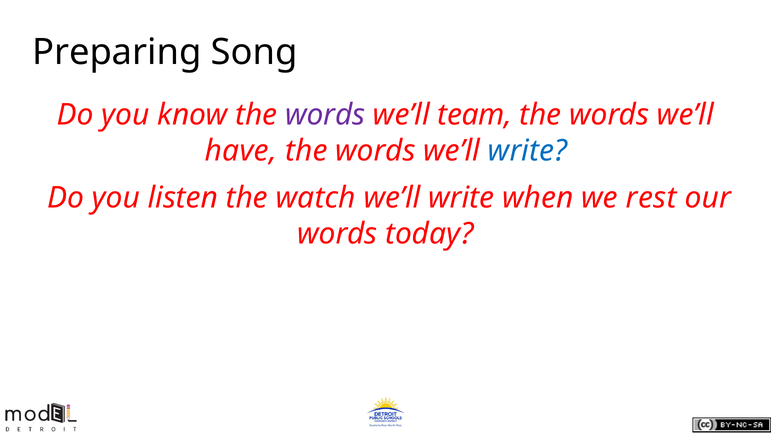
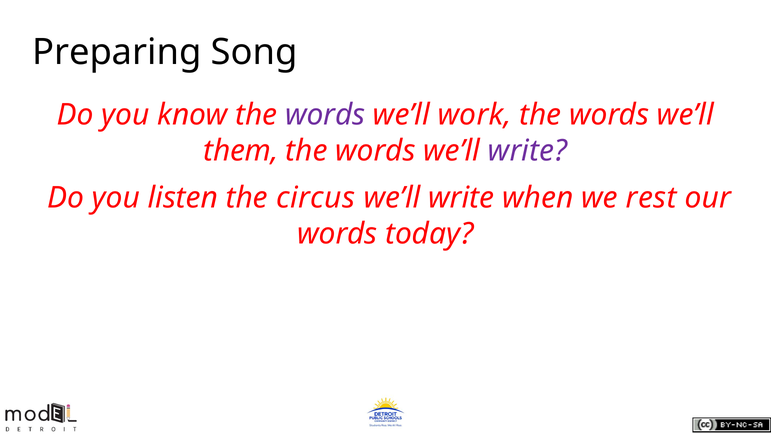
team: team -> work (474, 115)
have: have -> them (241, 151)
write colour: blue -> purple (527, 151)
watch: watch -> circus (316, 198)
